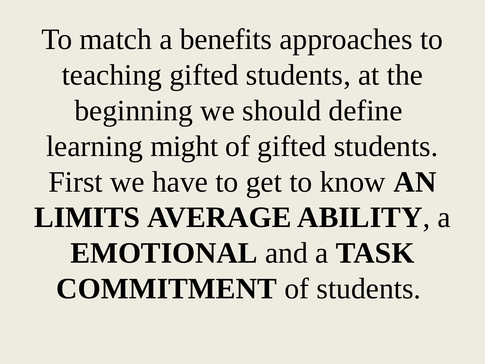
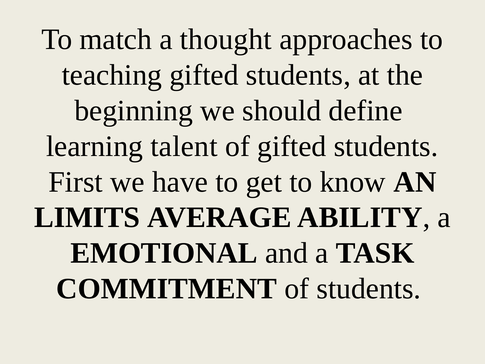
benefits: benefits -> thought (226, 39)
might: might -> talent (184, 146)
